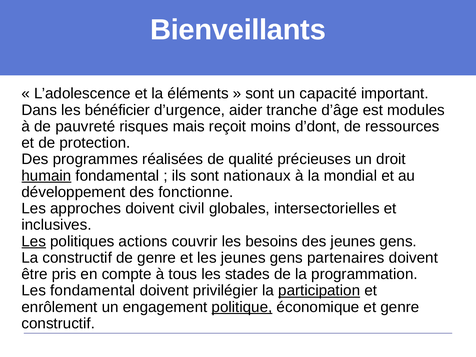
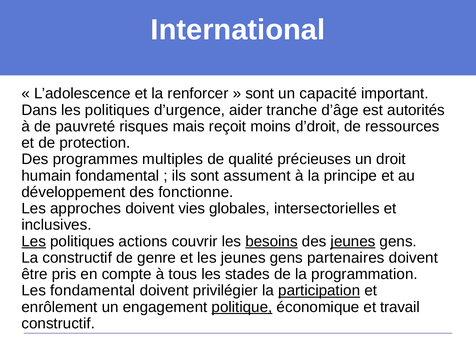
Bienveillants: Bienveillants -> International (238, 30)
éléments: éléments -> renforcer (198, 94)
Dans les bénéficier: bénéficier -> politiques (117, 110)
modules: modules -> autorités (416, 110)
d’dont: d’dont -> d’droit (318, 126)
réalisées: réalisées -> multiples (173, 159)
humain underline: present -> none (46, 176)
nationaux: nationaux -> assument (257, 176)
mondial: mondial -> principe (350, 176)
civil: civil -> vies (192, 209)
besoins underline: none -> present (272, 241)
jeunes underline: none -> present (353, 241)
et genre: genre -> travail (400, 307)
